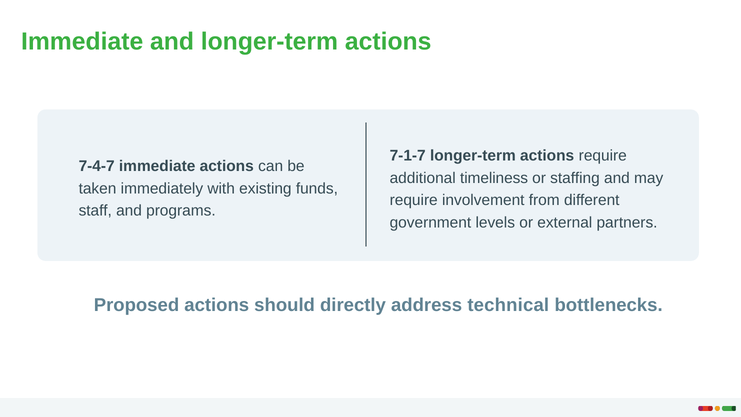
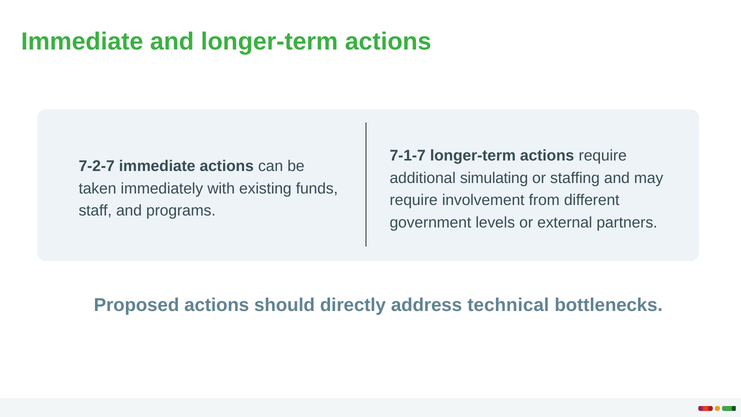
7-4-7: 7-4-7 -> 7-2-7 (97, 166)
timeliness: timeliness -> simulating (494, 178)
